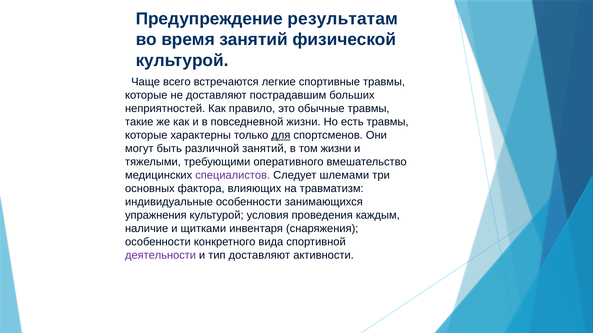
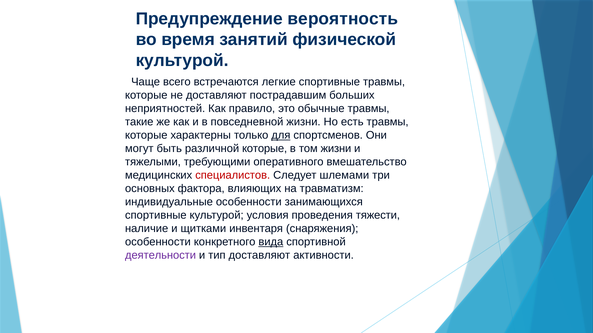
результатам: результатам -> вероятность (343, 19)
различной занятий: занятий -> которые (265, 149)
специалистов colour: purple -> red (233, 175)
упражнения: упражнения -> спортивные (156, 216)
каждым: каждым -> тяжести (378, 216)
вида underline: none -> present (271, 242)
